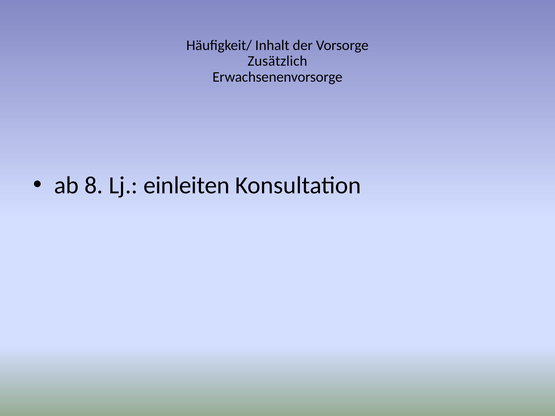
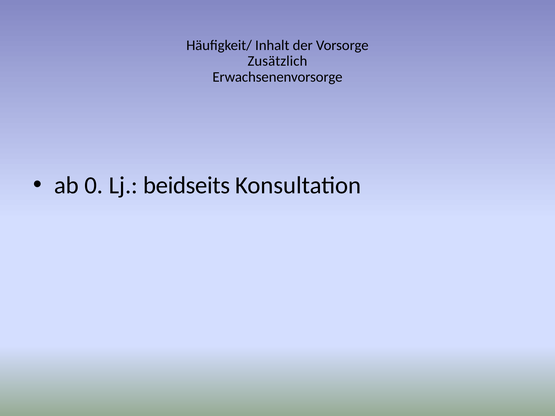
8: 8 -> 0 (94, 186)
einleiten: einleiten -> beidseits (187, 186)
